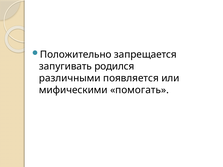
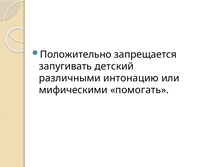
родился: родился -> детский (114, 66)
появляется: появляется -> интонацию (131, 78)
